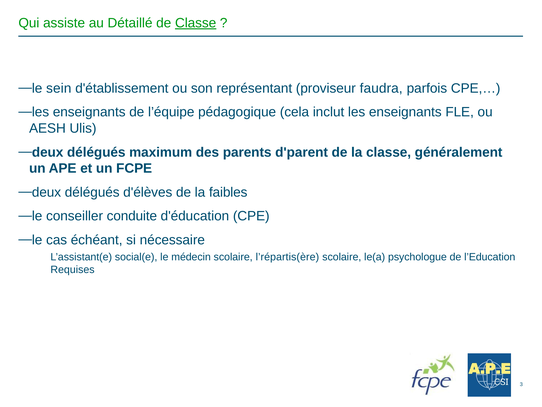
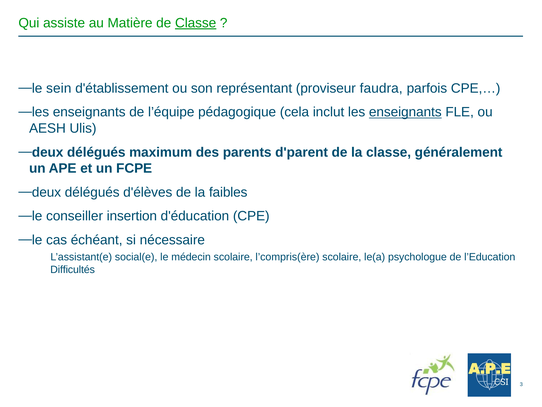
Détaillé: Détaillé -> Matière (130, 23)
enseignants underline: none -> present (405, 112)
conduite: conduite -> insertion (132, 216)
l’répartis(ère: l’répartis(ère -> l’compris(ère (287, 257)
Requises: Requises -> Difficultés (73, 269)
